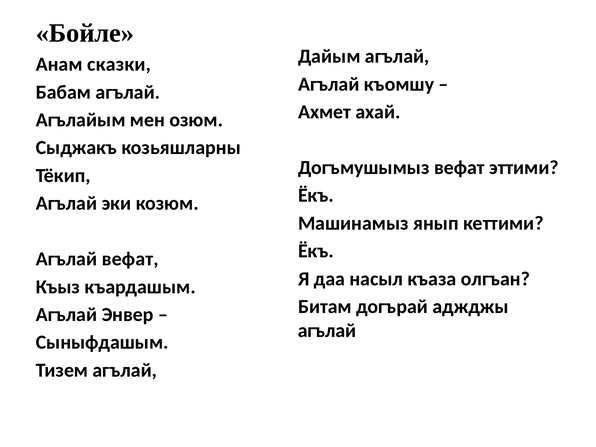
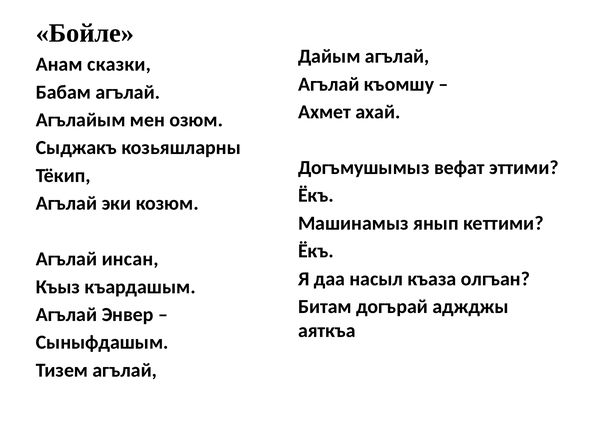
Агълай вефат: вефат -> инсан (130, 259)
агълай: агълай -> аяткъа (327, 330)
